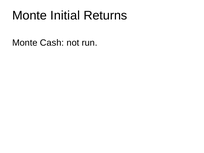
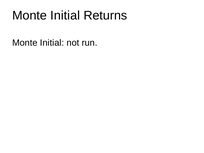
Cash: Cash -> Initial (52, 43)
